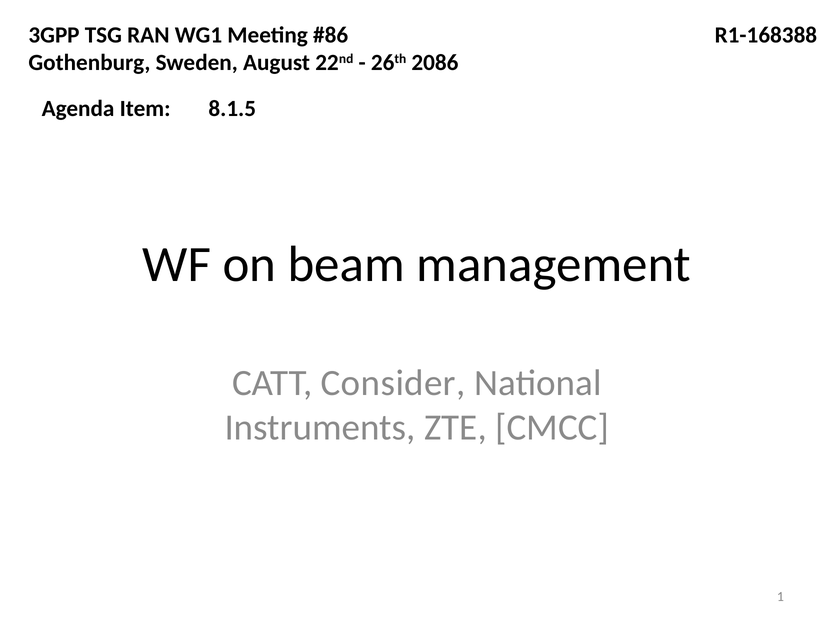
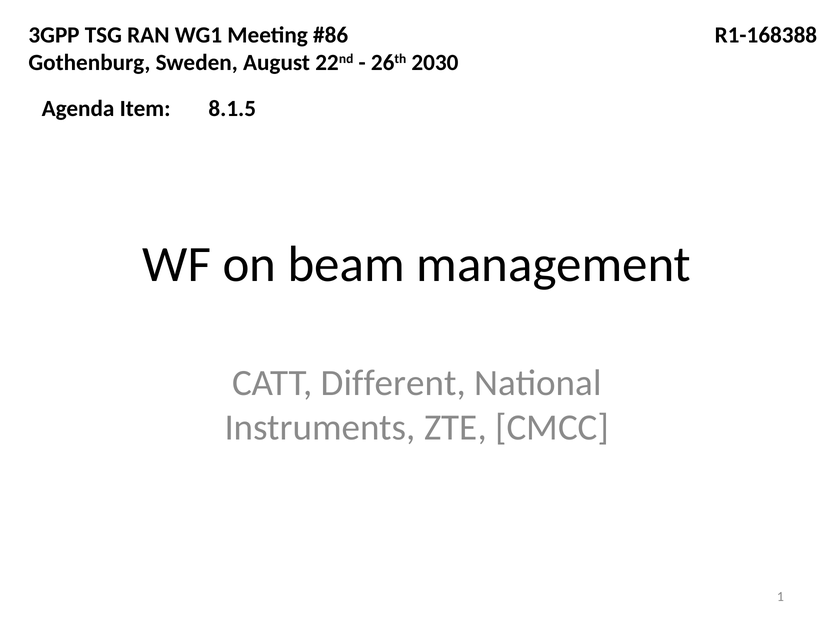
2086: 2086 -> 2030 (435, 63)
Consider: Consider -> Different (393, 383)
